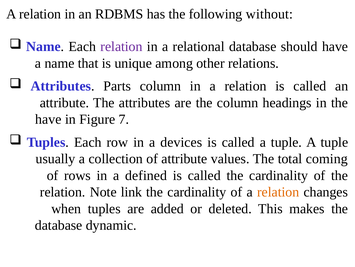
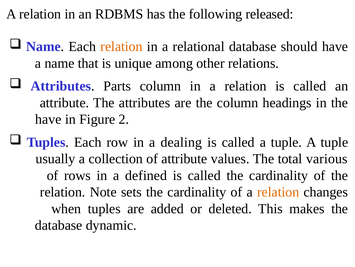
without: without -> released (270, 14)
relation colour: purple -> orange (122, 46)
7: 7 -> 2 (124, 119)
devices: devices -> dealing (181, 142)
coming: coming -> various (327, 158)
link: link -> sets (131, 192)
